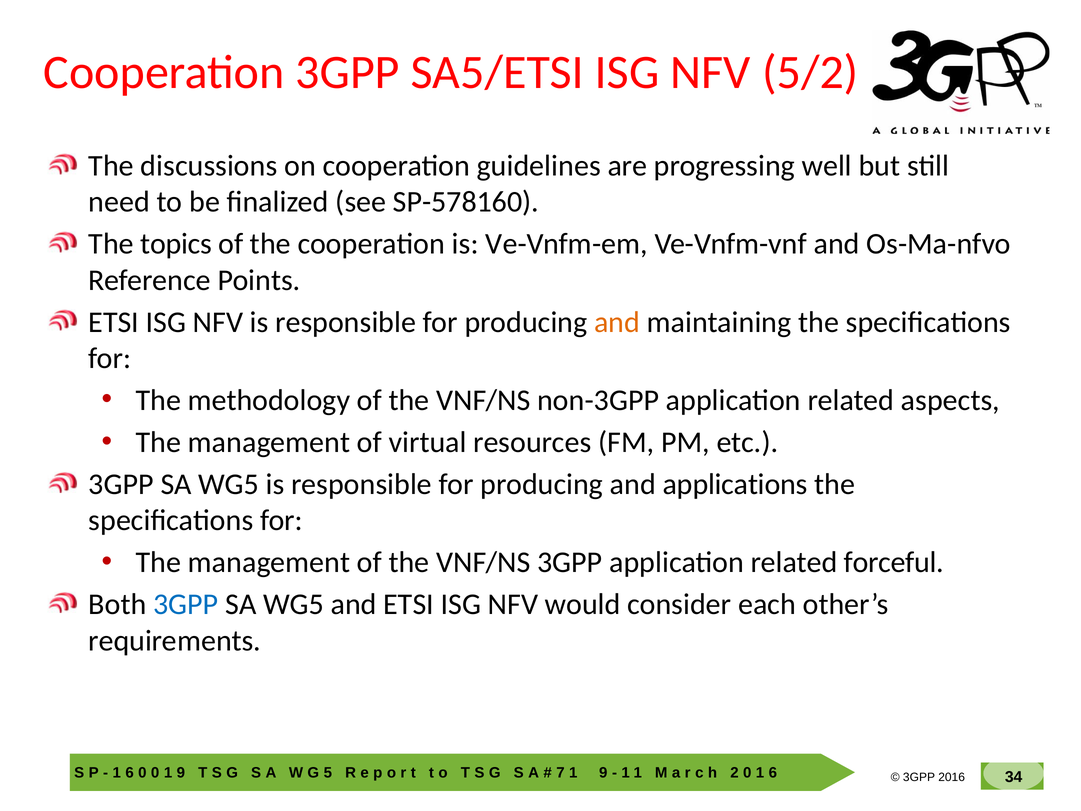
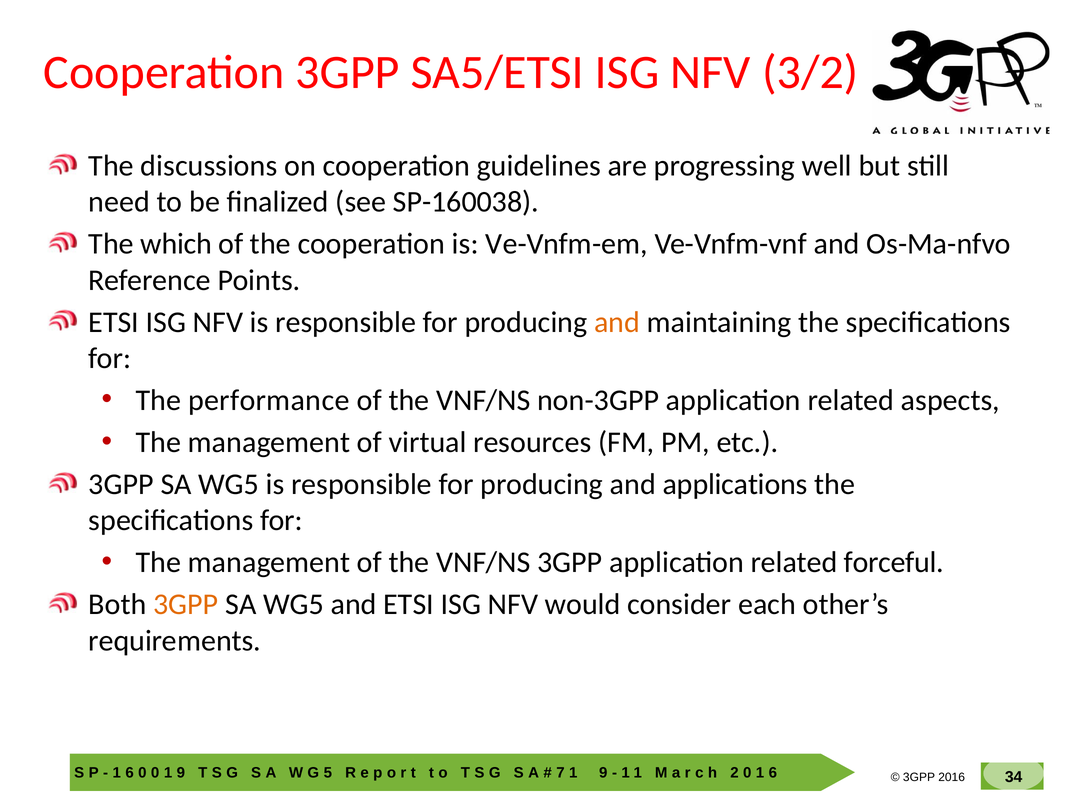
5/2: 5/2 -> 3/2 (810, 72)
SP-578160: SP-578160 -> SP-160038 (466, 202)
topics: topics -> which (176, 244)
methodology: methodology -> performance (269, 400)
3GPP colour: blue -> orange (186, 604)
